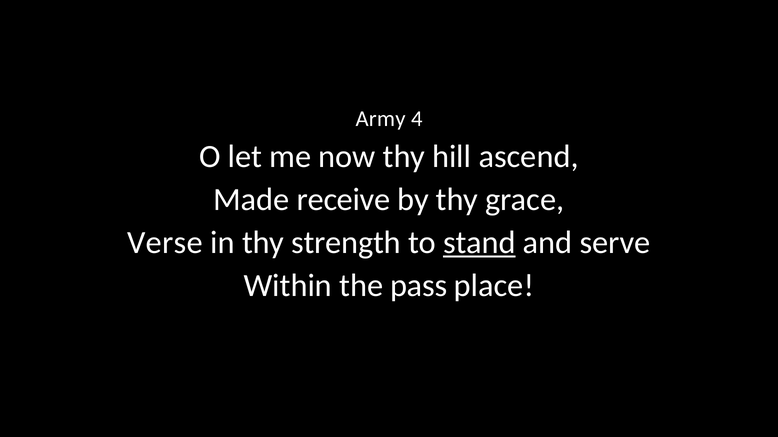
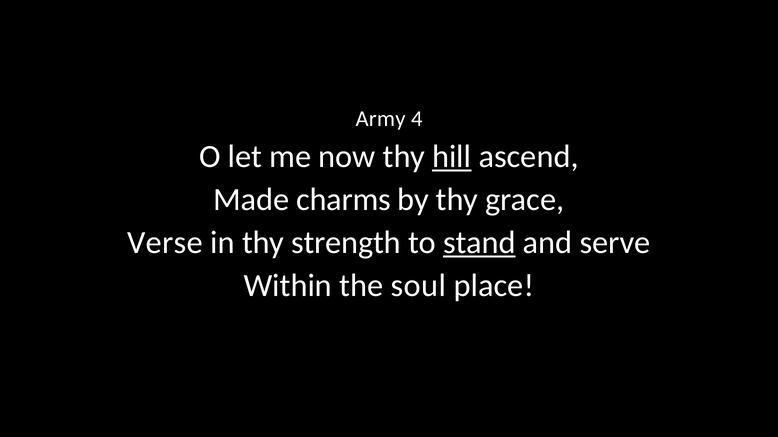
hill underline: none -> present (452, 157)
receive: receive -> charms (344, 200)
pass: pass -> soul (418, 286)
